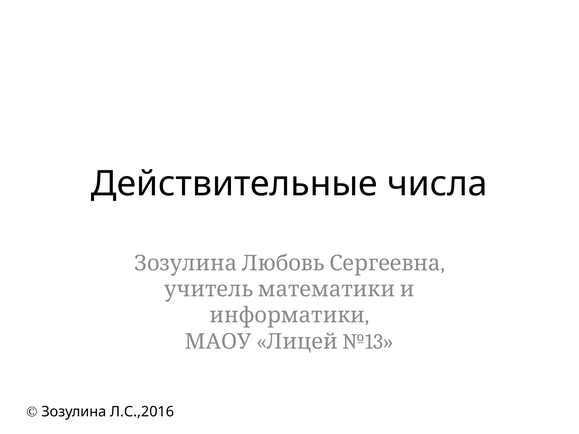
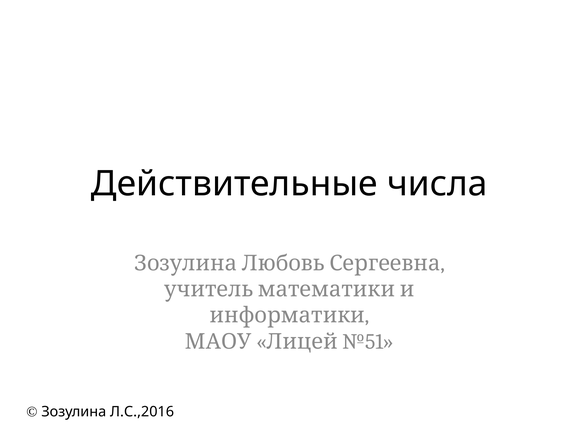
№13: №13 -> №51 (368, 342)
